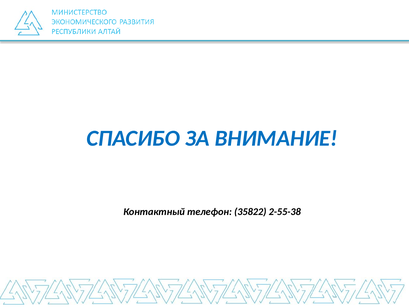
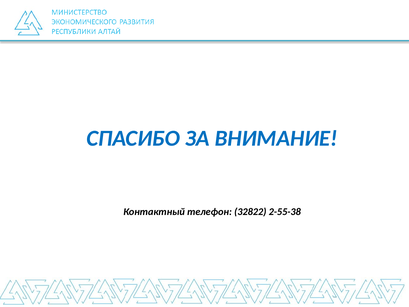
35822: 35822 -> 32822 (250, 212)
